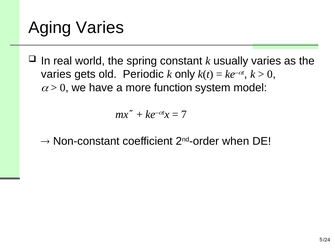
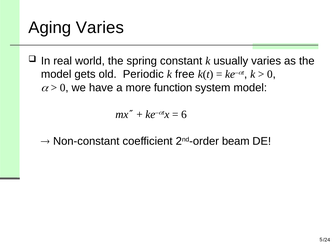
varies: varies -> model (56, 74)
only: only -> free (185, 74)
7: 7 -> 6 (184, 115)
when: when -> beam (236, 141)
